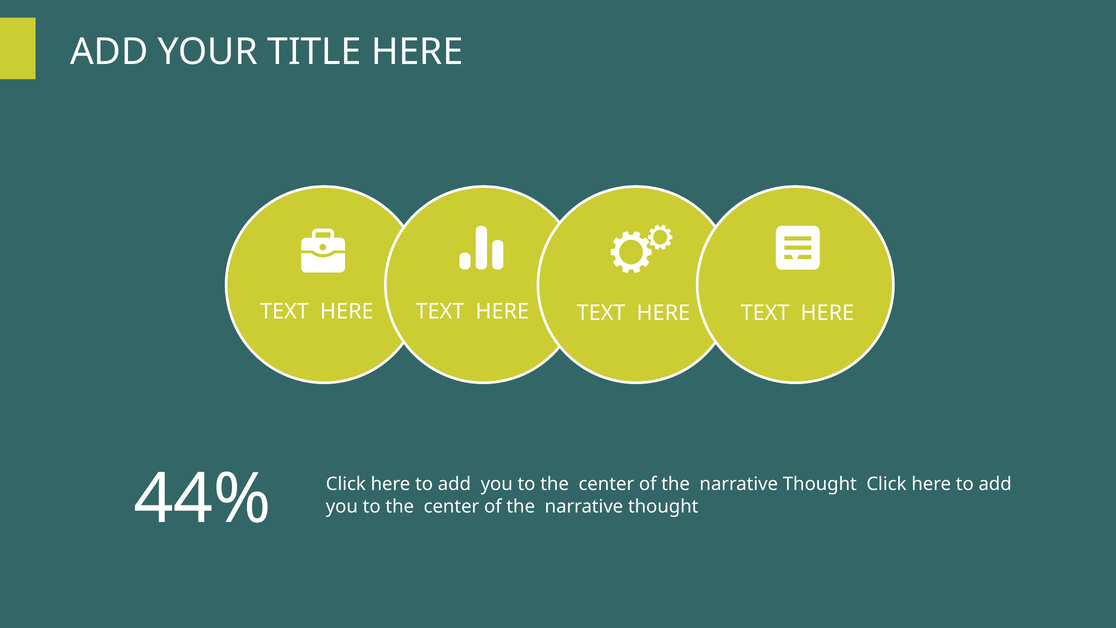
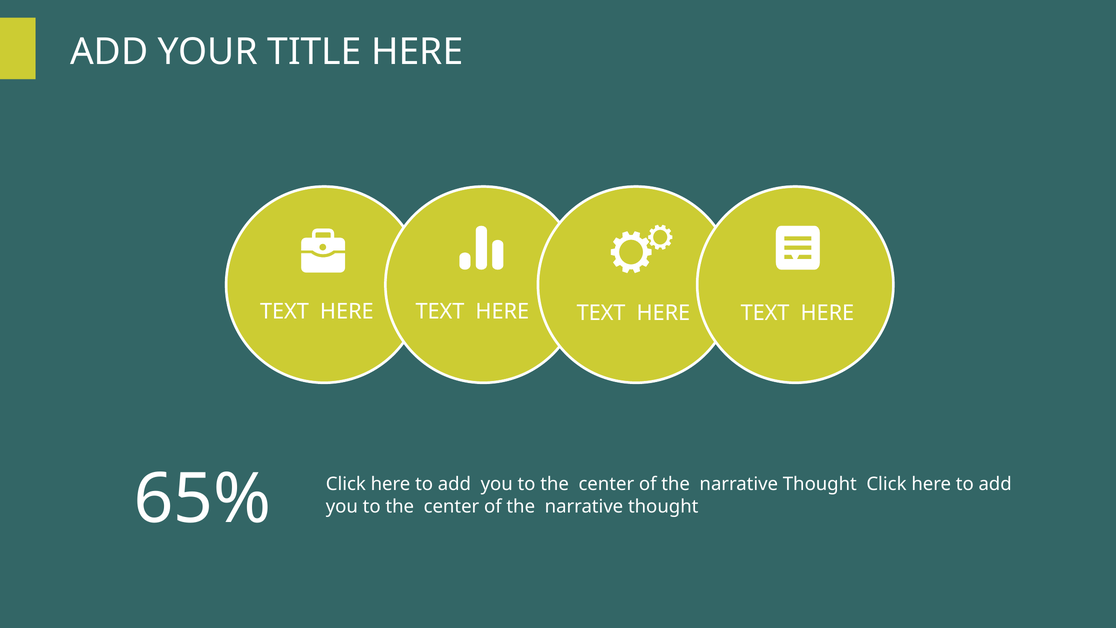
44%: 44% -> 65% (202, 499)
